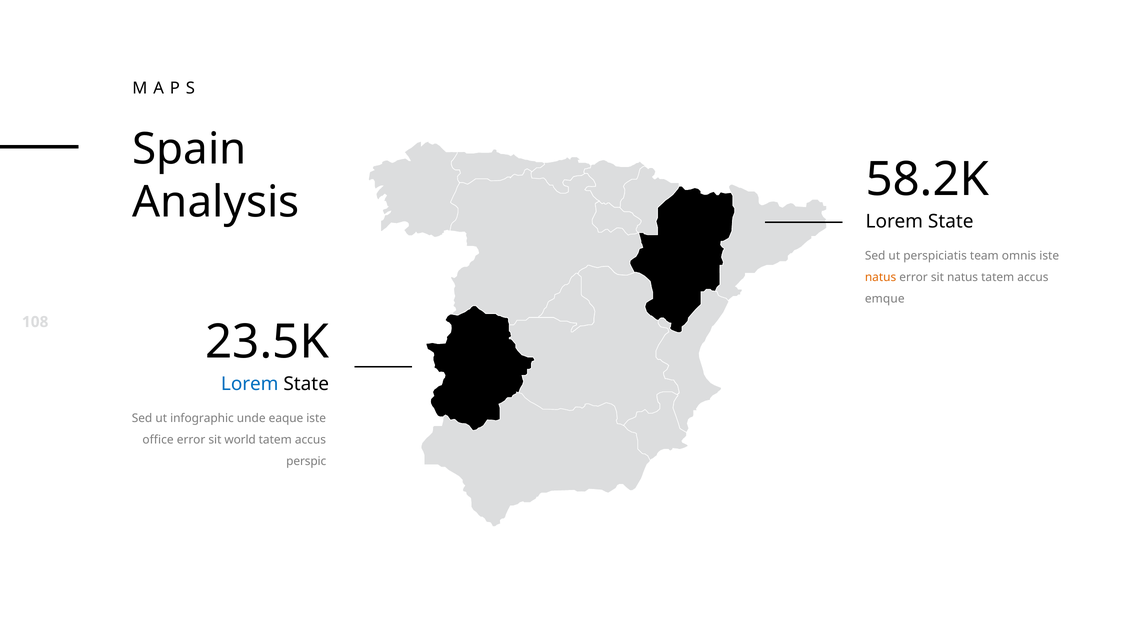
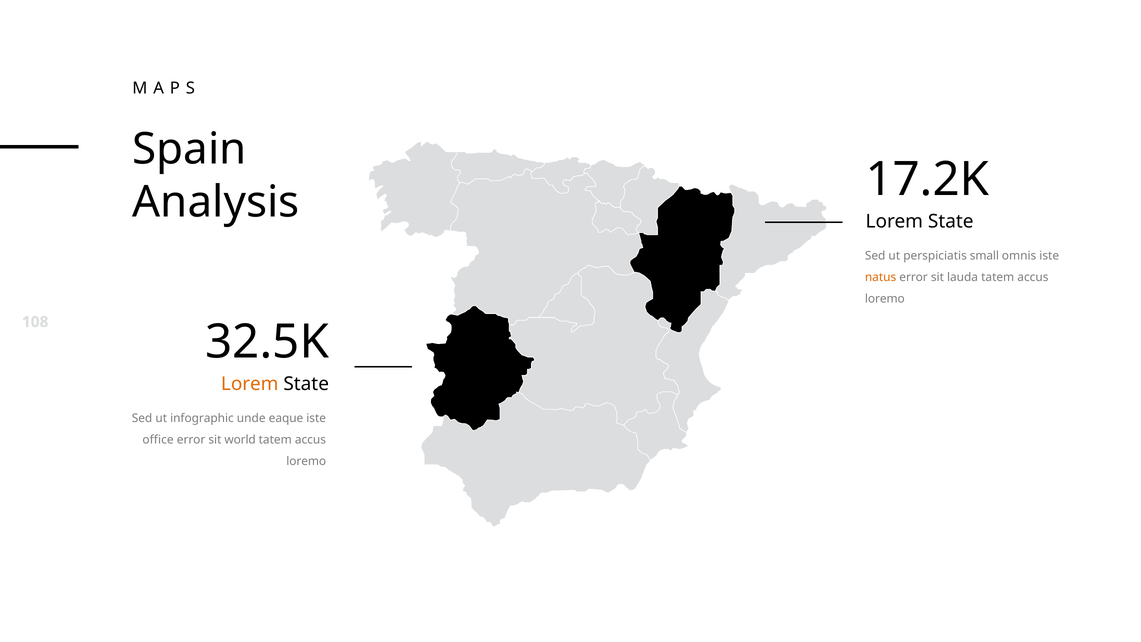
58.2K: 58.2K -> 17.2K (927, 180)
team: team -> small (984, 256)
sit natus: natus -> lauda (963, 277)
emque: emque -> loremo (885, 299)
23.5K: 23.5K -> 32.5K (267, 342)
Lorem colour: blue -> orange (250, 384)
perspic: perspic -> loremo (306, 461)
